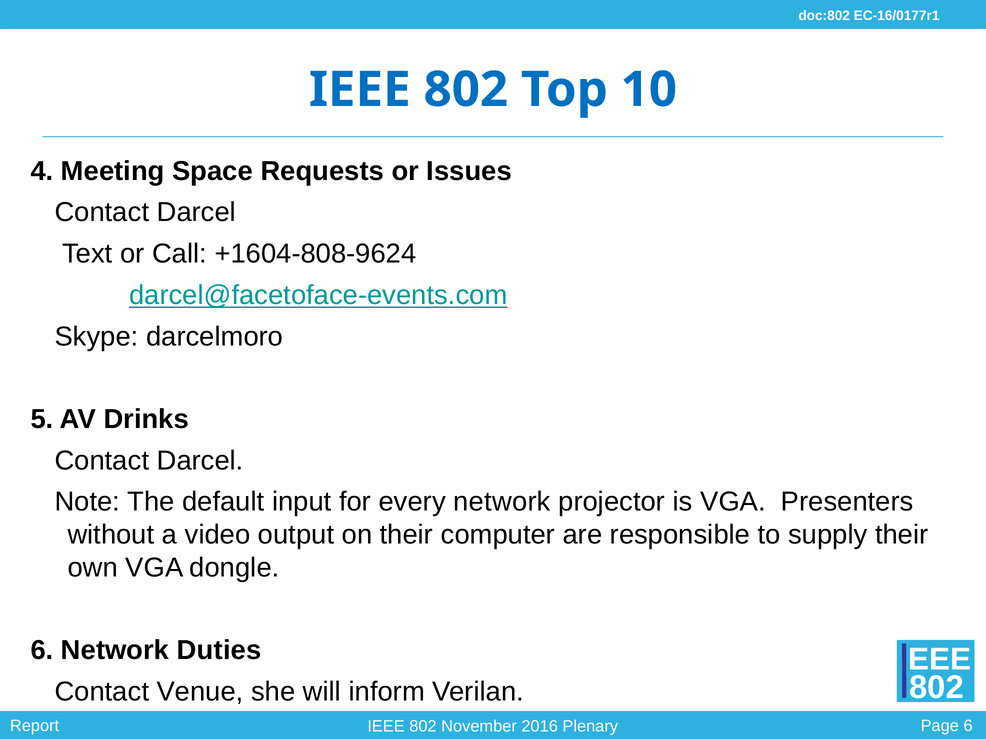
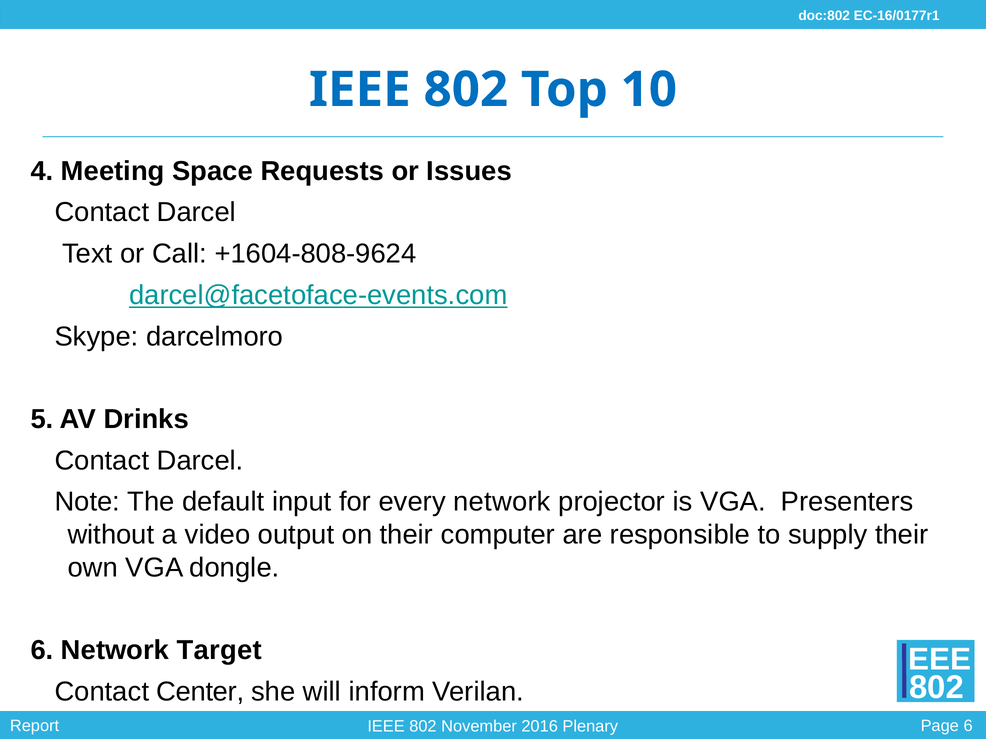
Duties: Duties -> Target (219, 651)
Venue: Venue -> Center (200, 692)
